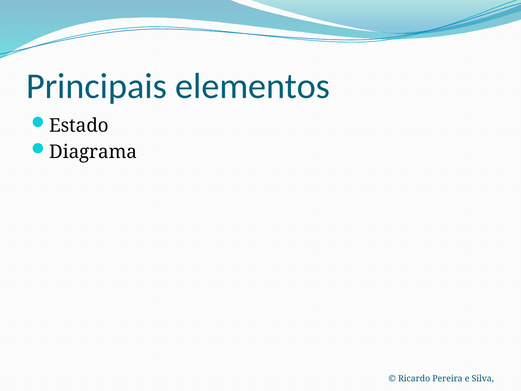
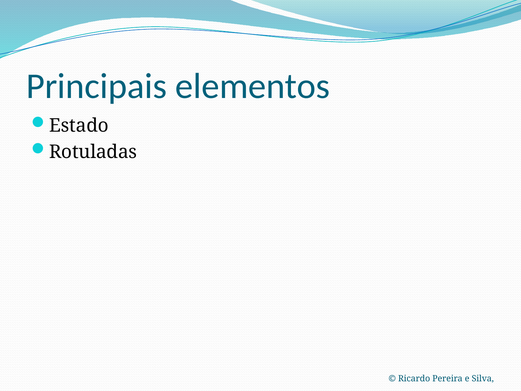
Diagrama: Diagrama -> Rotuladas (93, 152)
